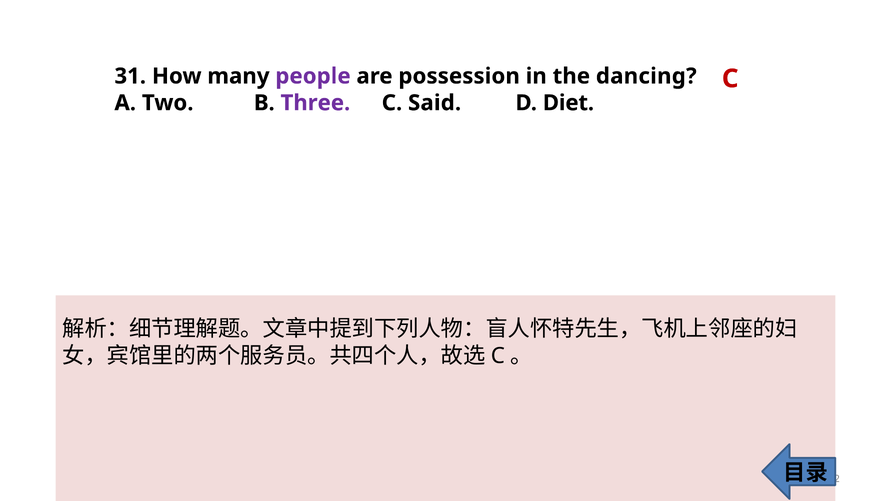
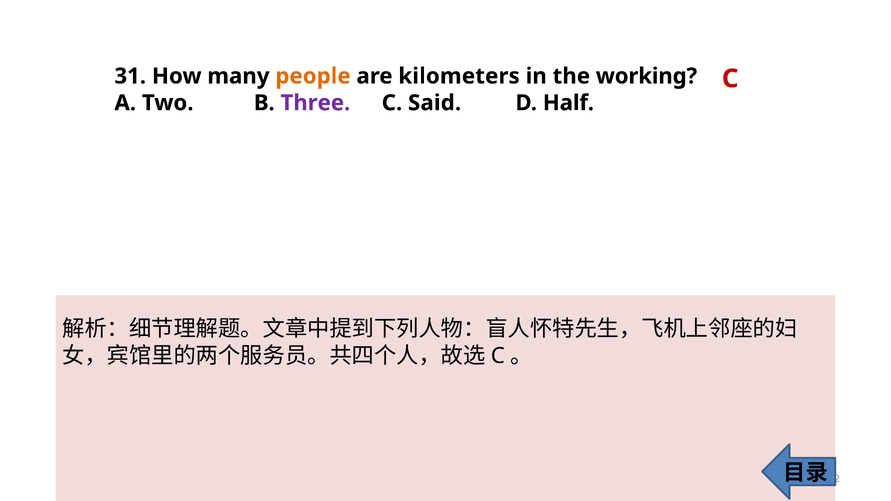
people colour: purple -> orange (313, 76)
possession: possession -> kilometers (459, 76)
dancing: dancing -> working (646, 76)
Diet: Diet -> Half (568, 103)
